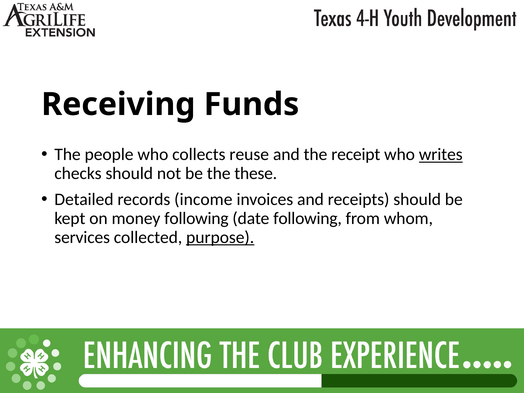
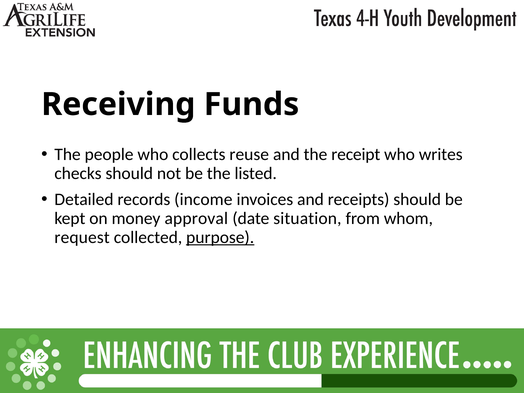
writes underline: present -> none (441, 155)
these: these -> listed (256, 173)
money following: following -> approval (196, 218)
date following: following -> situation (307, 218)
services: services -> request (82, 237)
